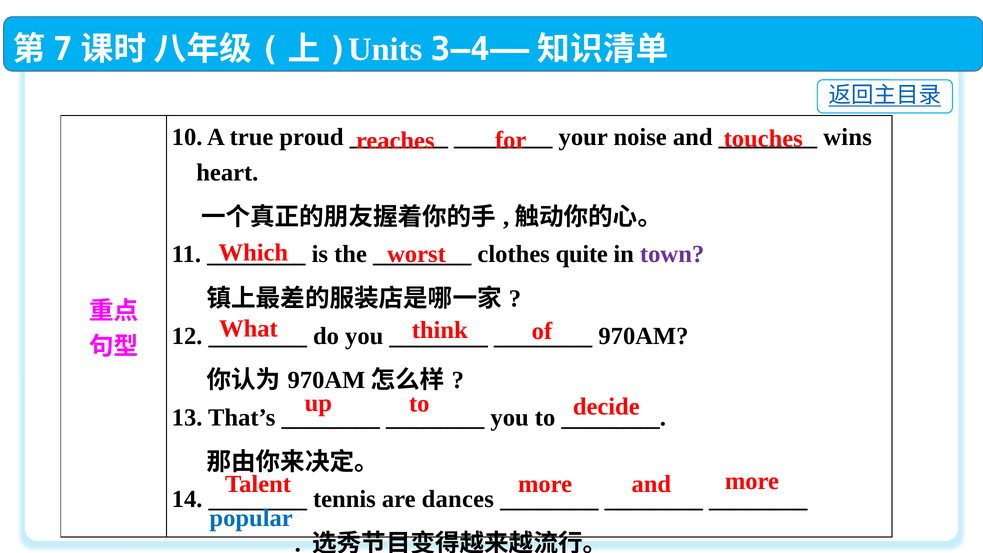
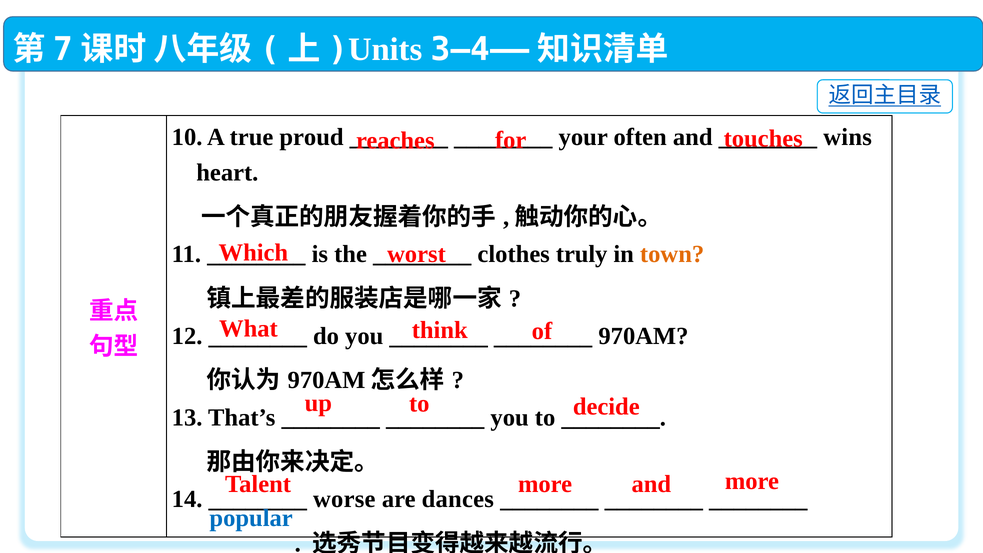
noise: noise -> often (640, 137)
quite: quite -> truly (582, 254)
town colour: purple -> orange (672, 254)
tennis: tennis -> worse (344, 499)
